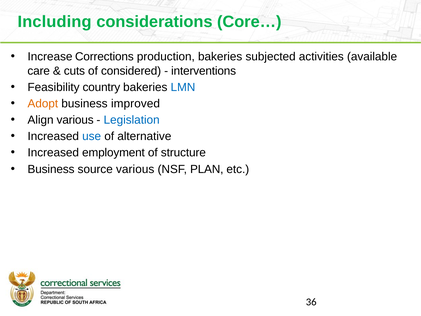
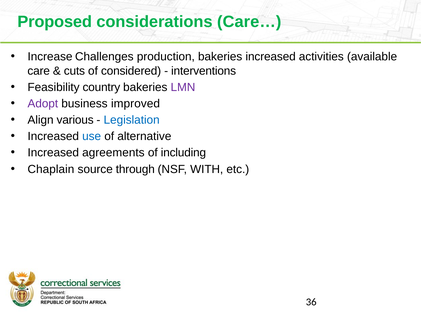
Including: Including -> Proposed (55, 22)
Core…: Core… -> Care… (249, 22)
Corrections: Corrections -> Challenges (104, 57)
bakeries subjected: subjected -> increased (271, 57)
LMN colour: blue -> purple (183, 87)
Adopt colour: orange -> purple (43, 104)
employment: employment -> agreements (113, 153)
structure: structure -> including (183, 153)
Business: Business -> Chaplain (51, 169)
source various: various -> through (135, 169)
PLAN: PLAN -> WITH (207, 169)
